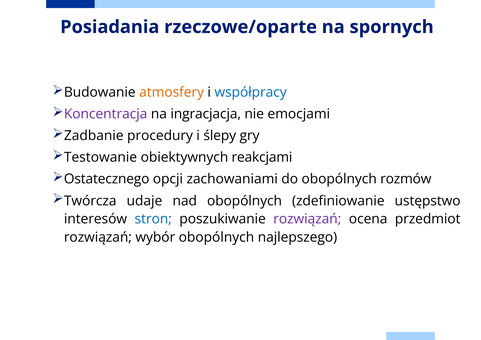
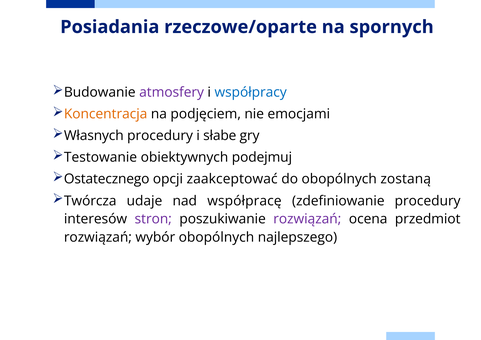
atmosfery colour: orange -> purple (172, 92)
Koncentracja colour: purple -> orange (106, 114)
ingracjacja: ingracjacja -> podjęciem (206, 114)
Zadbanie: Zadbanie -> Własnych (94, 136)
ślepy: ślepy -> słabe (220, 136)
reakcjami: reakcjami -> podejmuj (262, 157)
zachowaniami: zachowaniami -> zaakceptować (232, 179)
rozmów: rozmów -> zostaną (406, 179)
nad obopólnych: obopólnych -> współpracę (244, 201)
zdefiniowanie ustępstwo: ustępstwo -> procedury (428, 201)
stron colour: blue -> purple (153, 219)
